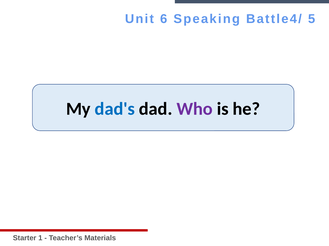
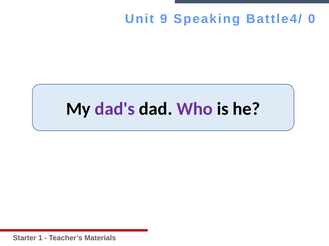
6: 6 -> 9 (164, 19)
5: 5 -> 0 (312, 19)
dad's colour: blue -> purple (115, 109)
